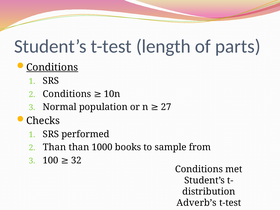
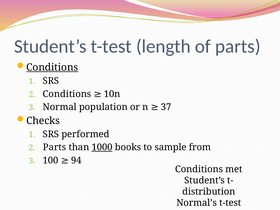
27: 27 -> 37 (166, 107)
Than: Than -> Parts (55, 147)
1000 underline: none -> present (102, 147)
32: 32 -> 94 (76, 160)
Adverb’s: Adverb’s -> Normal’s (197, 203)
